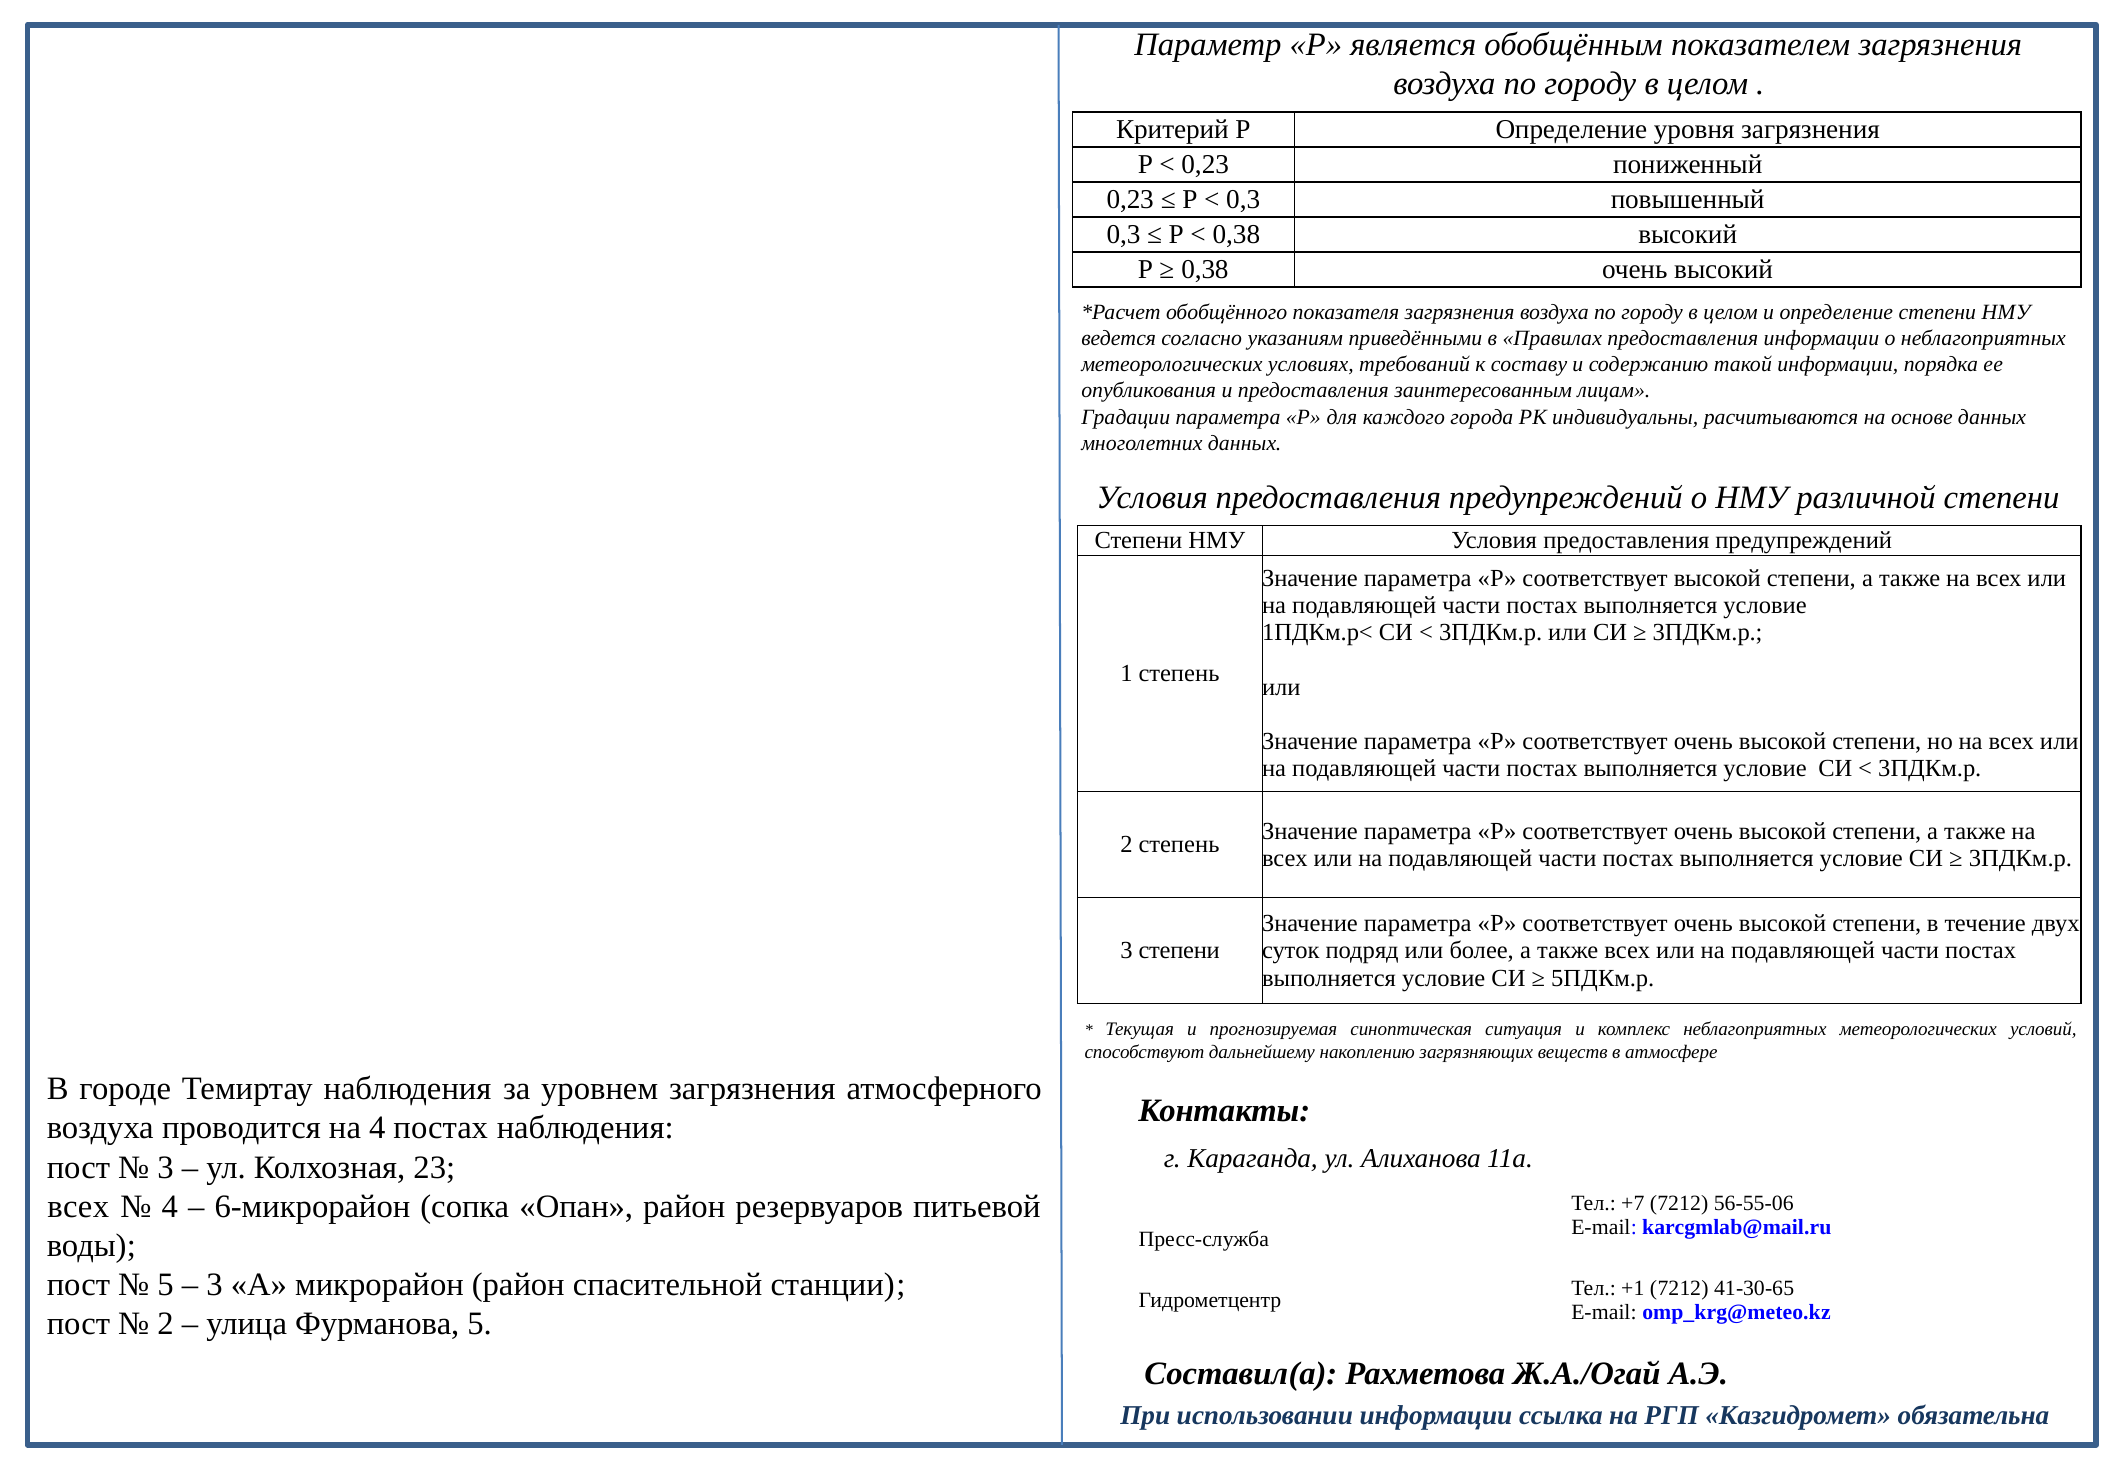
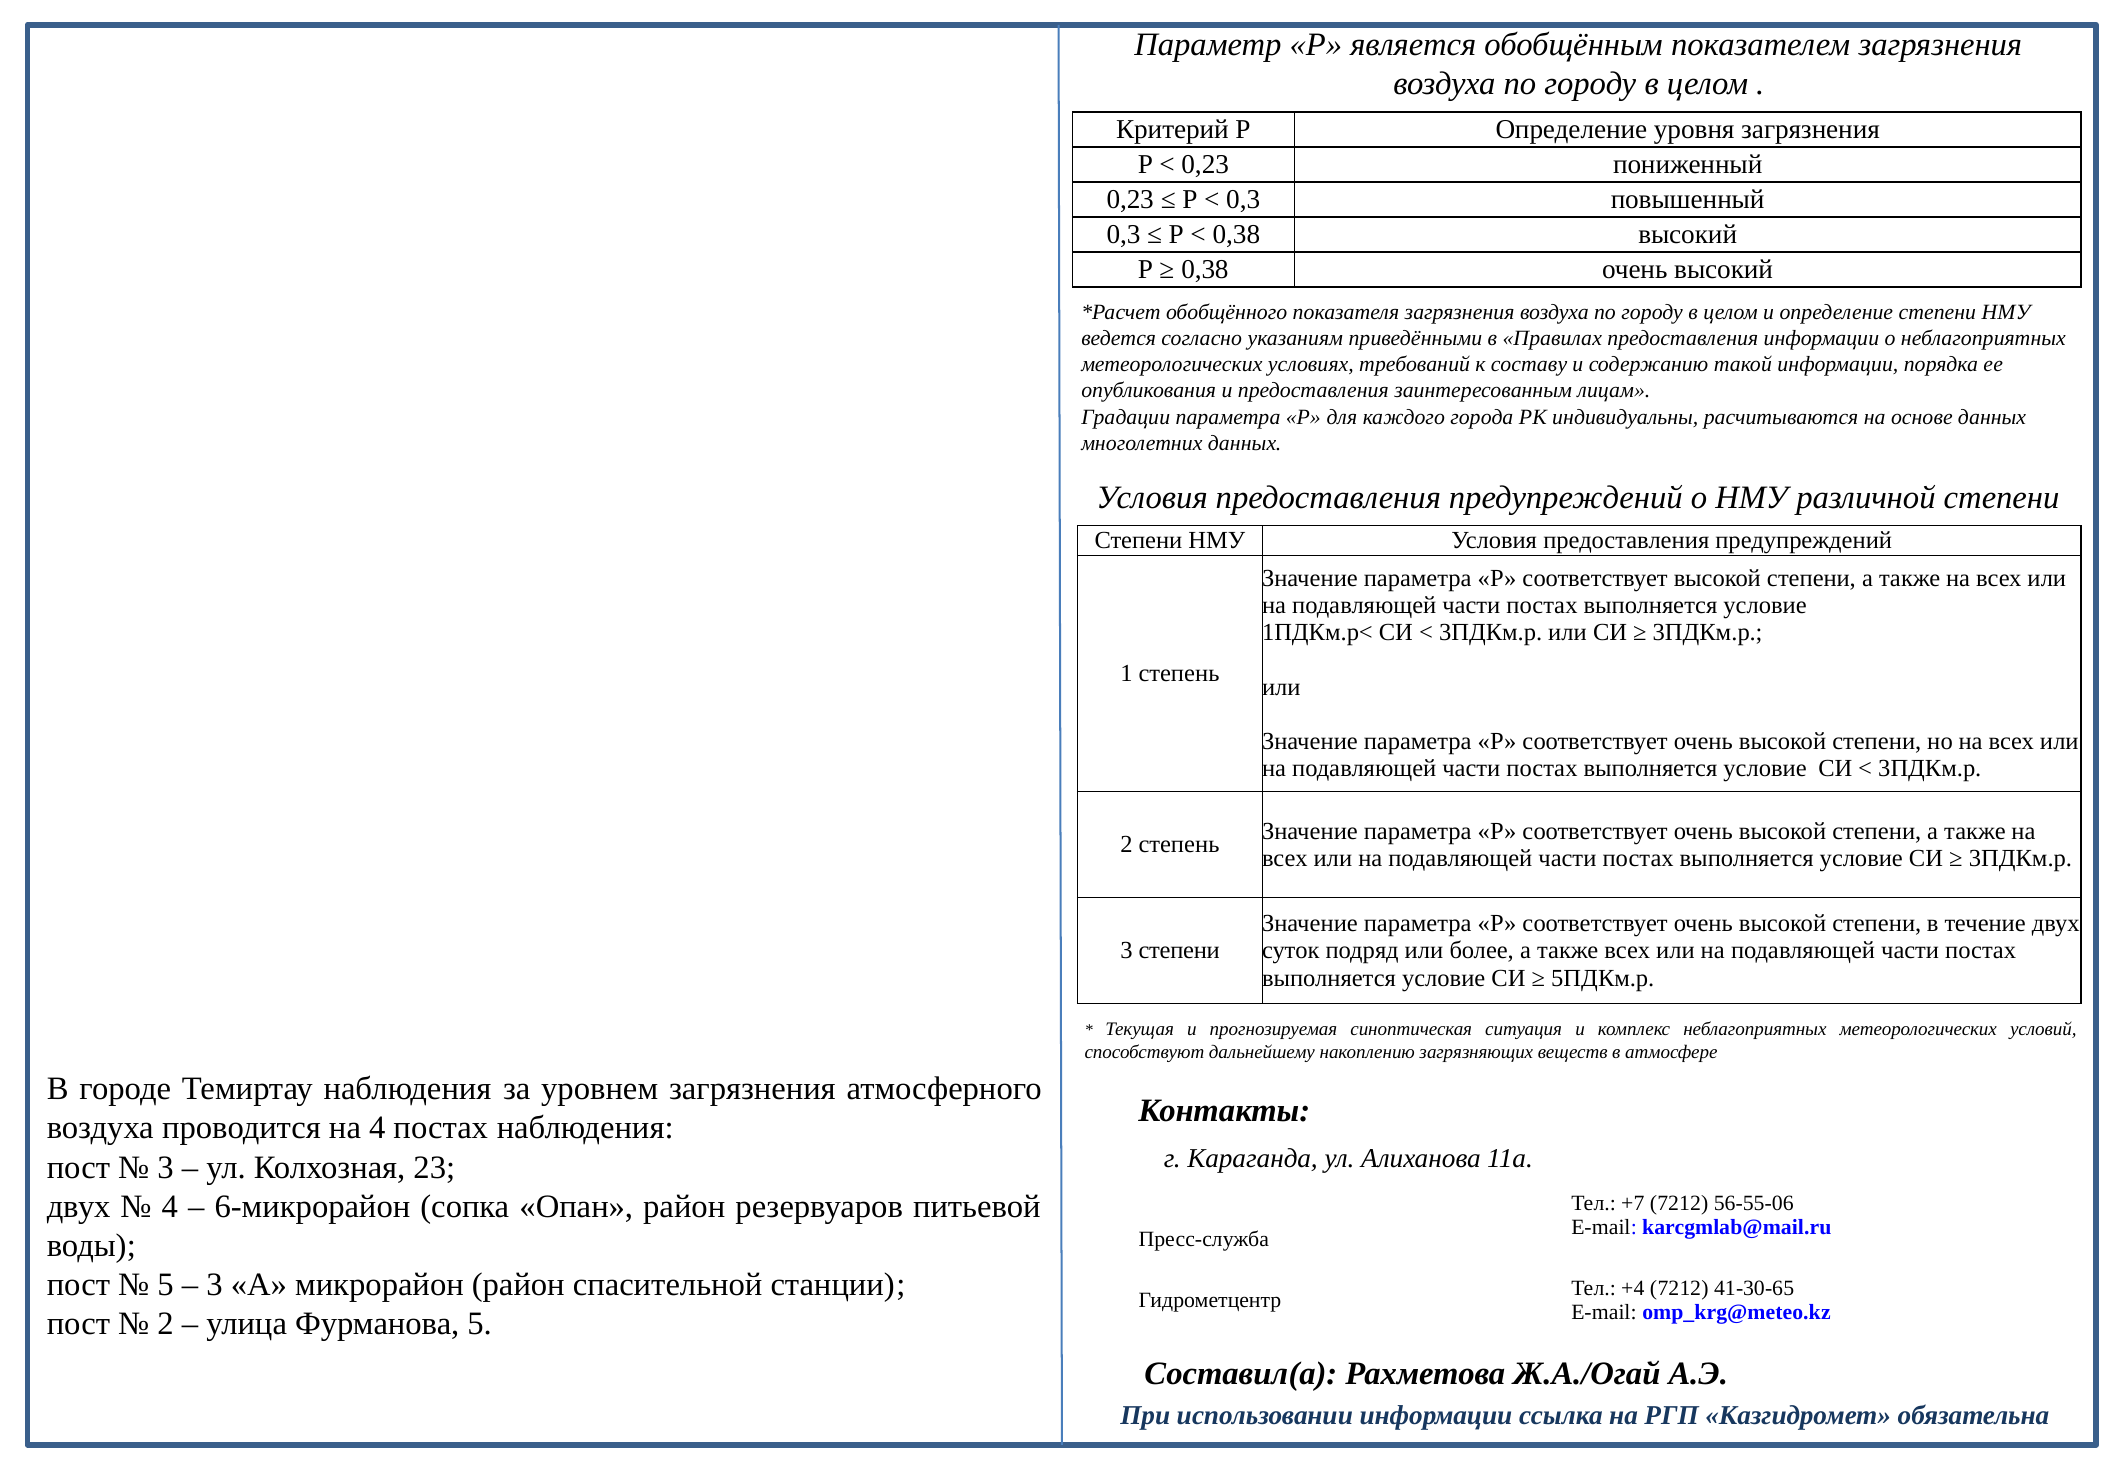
всех: всех -> двух (79, 1207)
+1: +1 -> +4 (1633, 1288)
